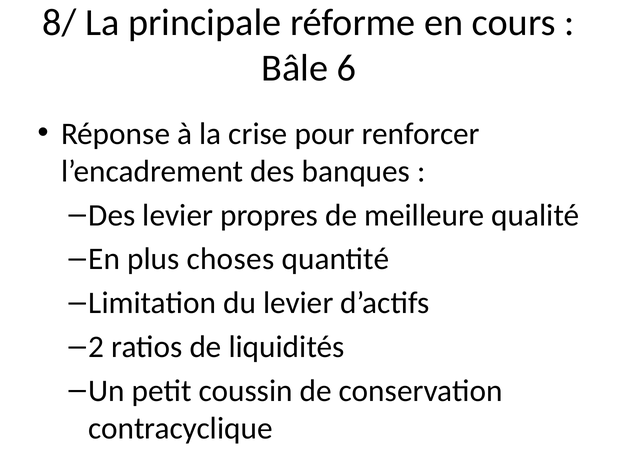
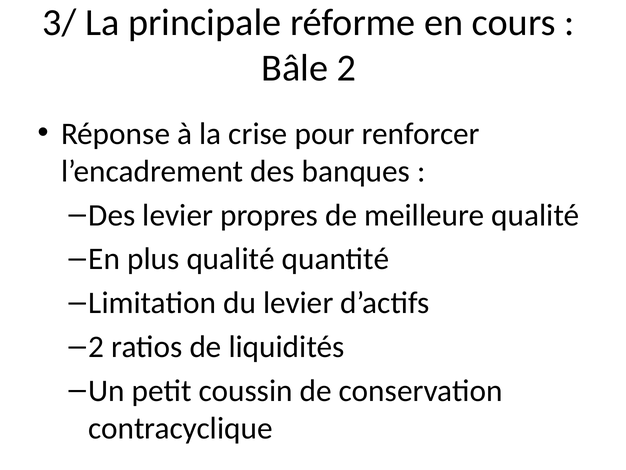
8/: 8/ -> 3/ (59, 22)
Bâle 6: 6 -> 2 (346, 68)
plus choses: choses -> qualité (231, 259)
